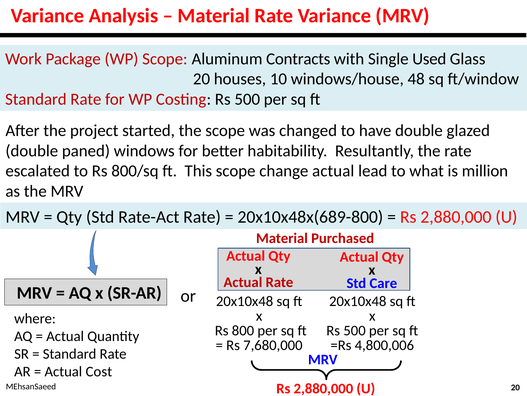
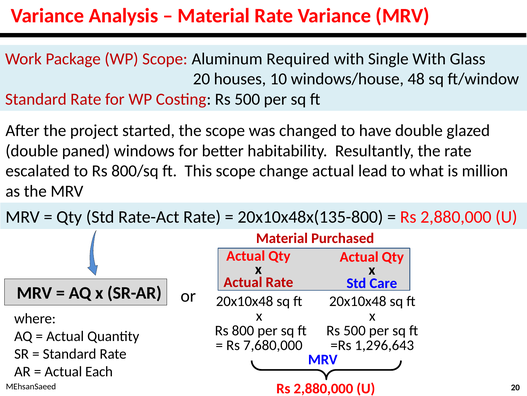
Contracts: Contracts -> Required (298, 59)
Single Used: Used -> With (429, 59)
20x10x48x(689-800: 20x10x48x(689-800 -> 20x10x48x(135-800 (310, 217)
4,800,006: 4,800,006 -> 1,296,643 (384, 345)
Cost: Cost -> Each (99, 371)
